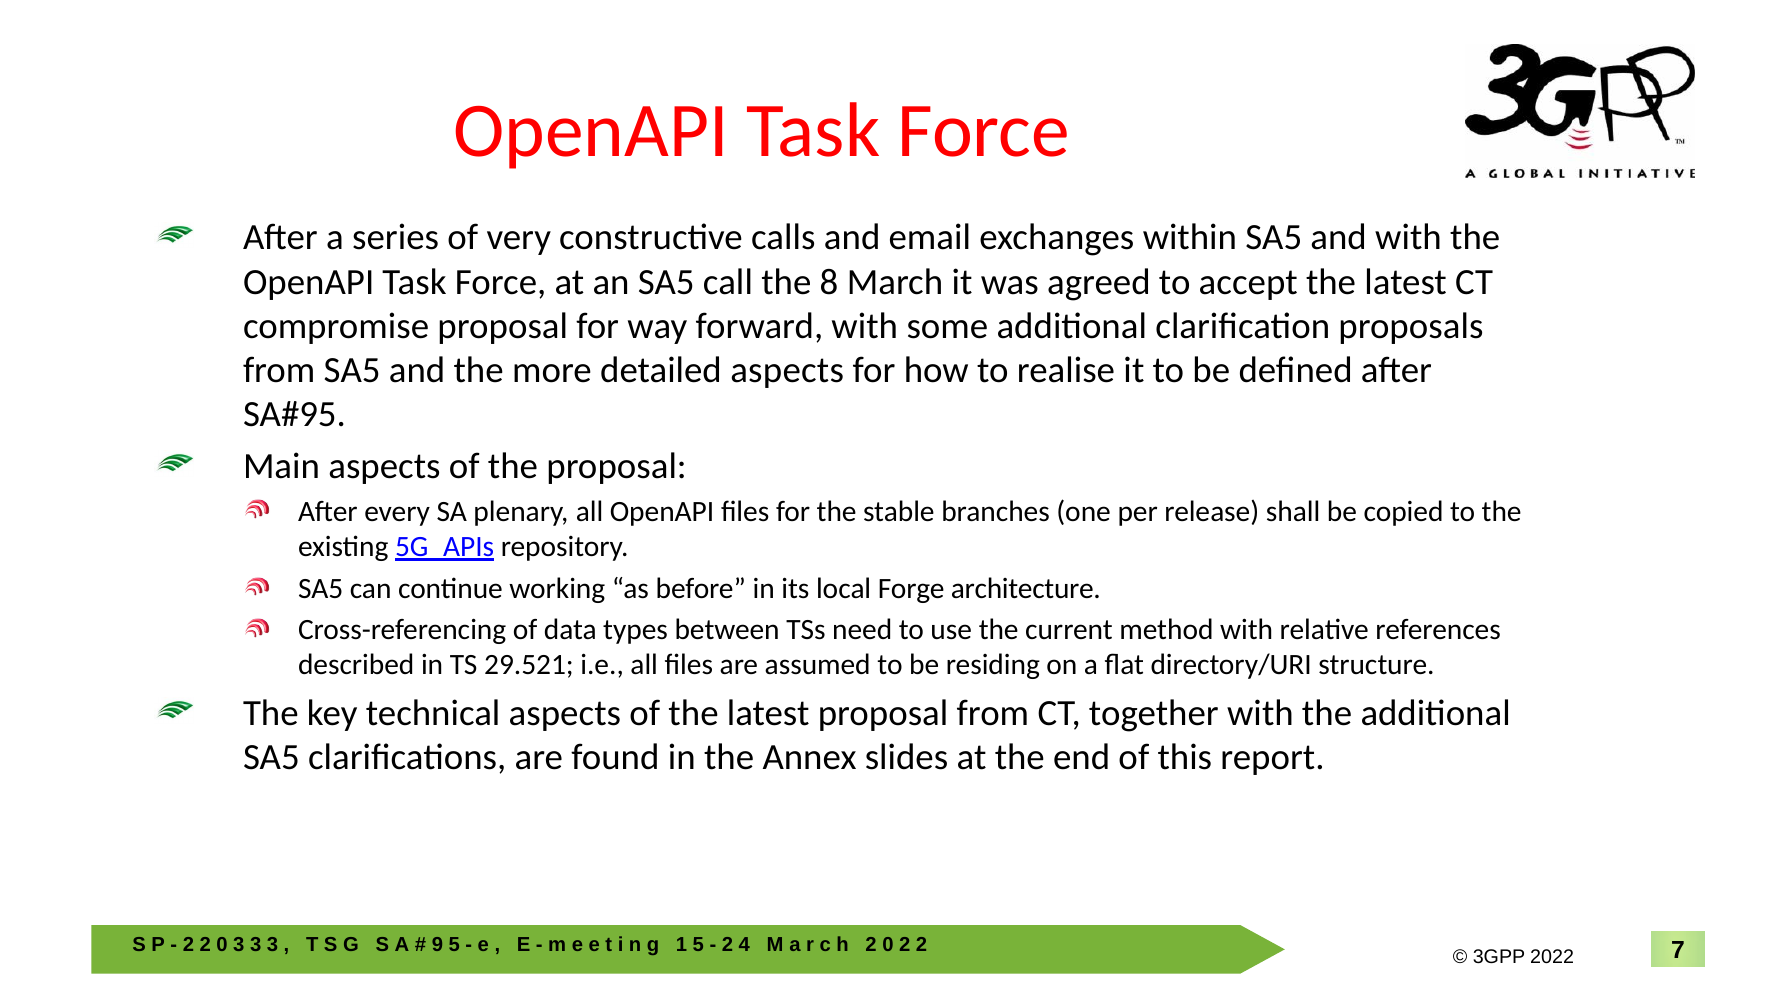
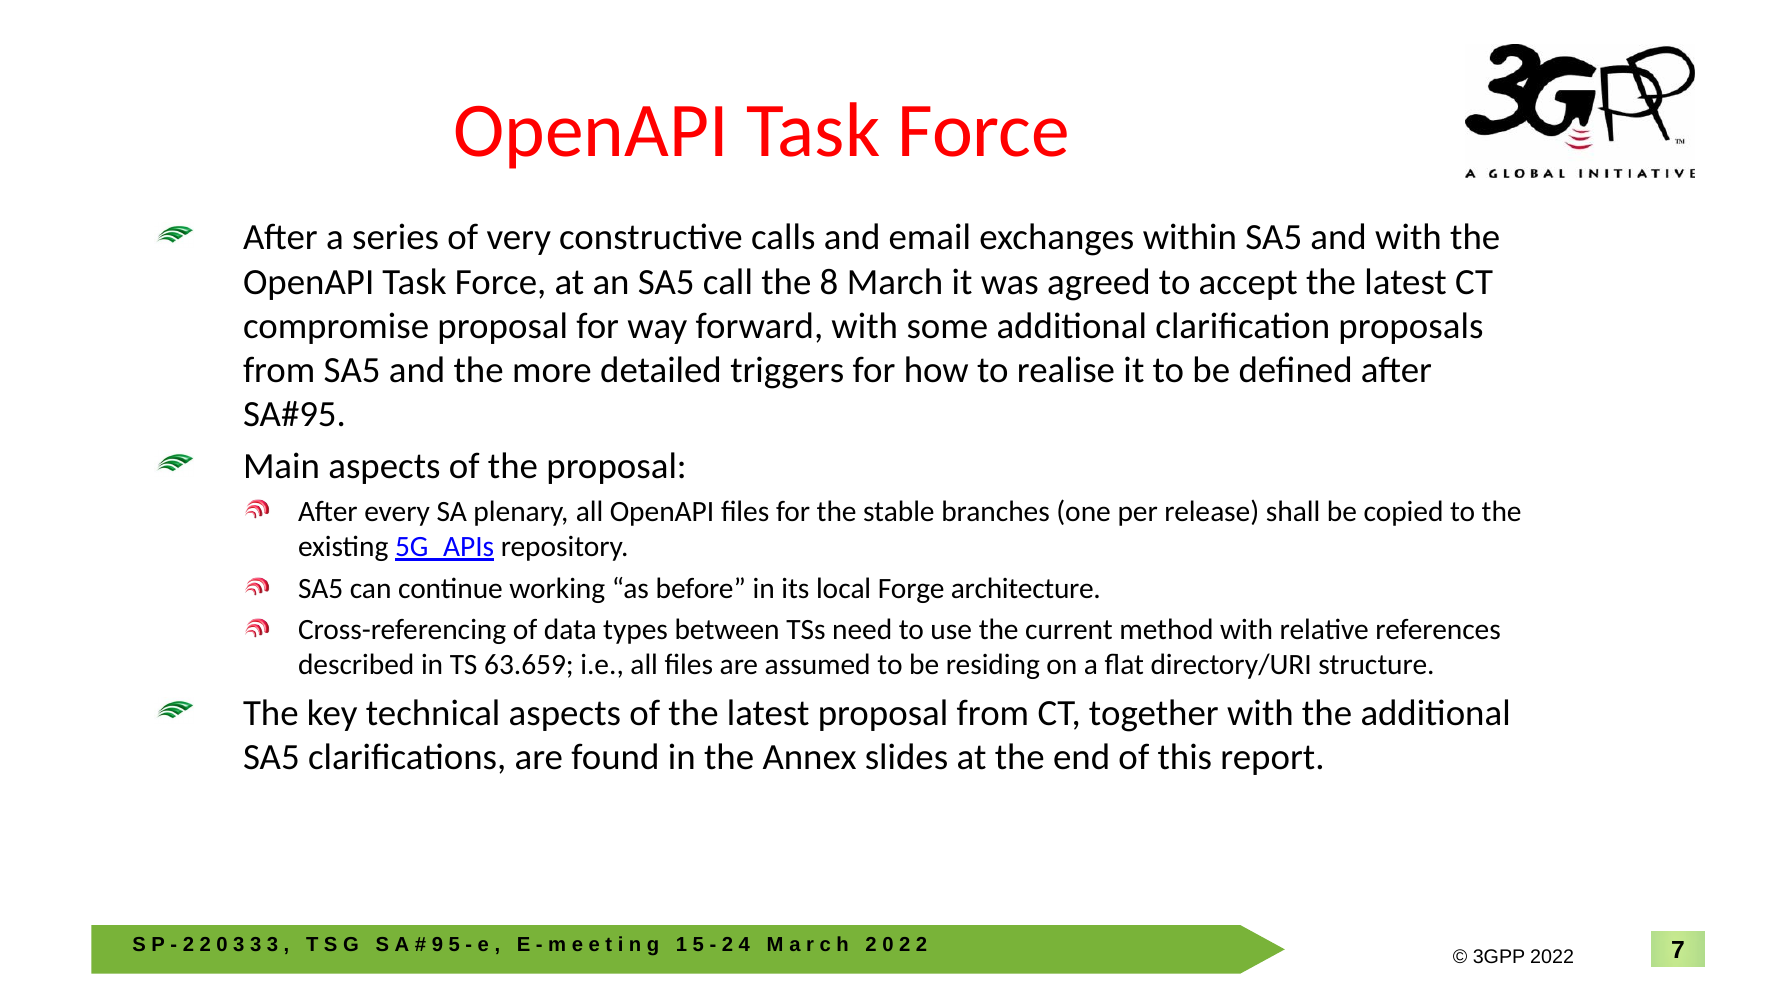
detailed aspects: aspects -> triggers (787, 370)
29.521: 29.521 -> 63.659 (529, 665)
